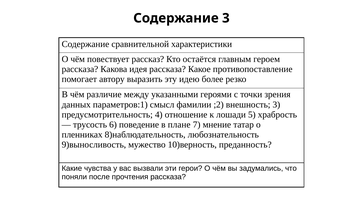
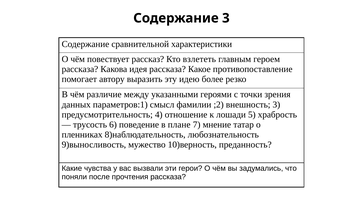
остаётся: остаётся -> взлететь (199, 59)
